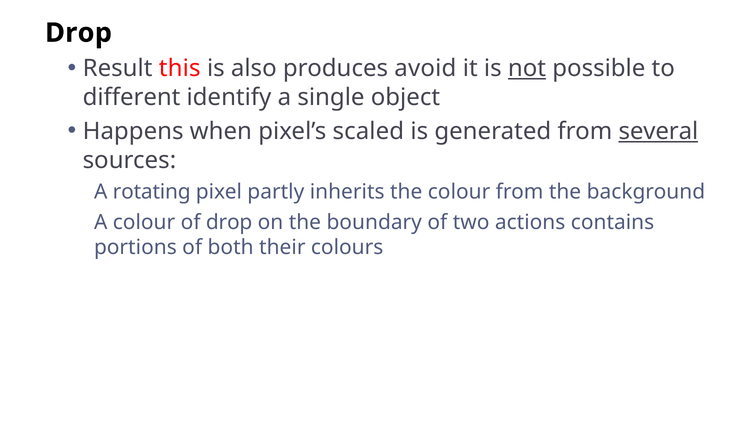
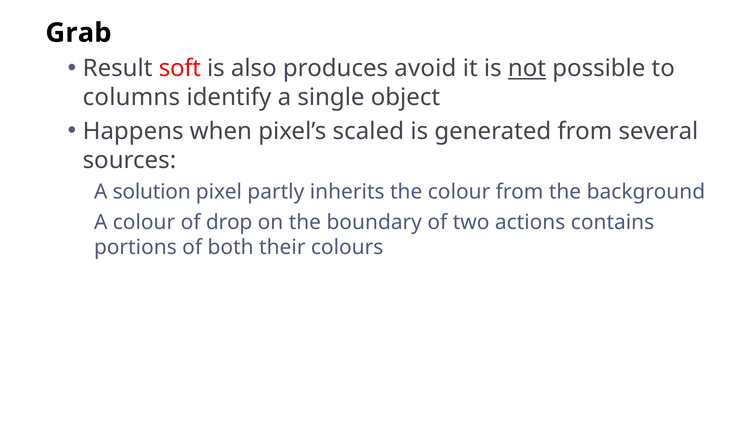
Drop: Drop -> Grab (78, 33)
this: this -> soft (180, 69)
different: different -> columns (131, 97)
several underline: present -> none (658, 132)
rotating: rotating -> solution (152, 192)
